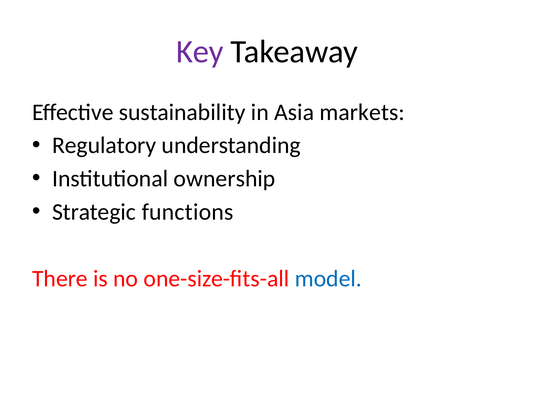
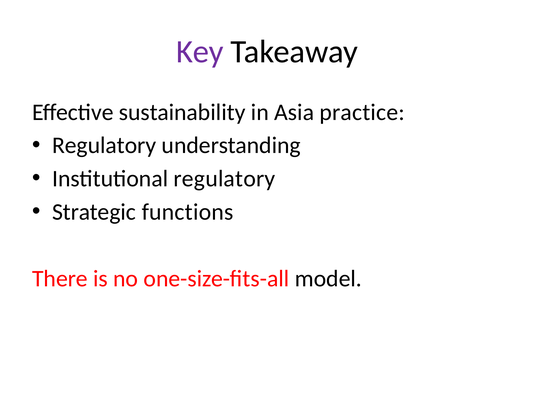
markets: markets -> practice (362, 112)
Institutional ownership: ownership -> regulatory (224, 178)
model colour: blue -> black (328, 278)
